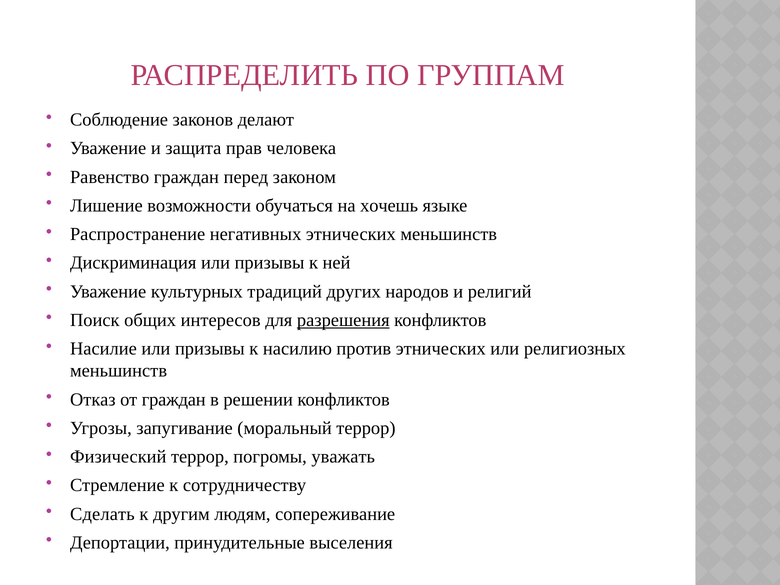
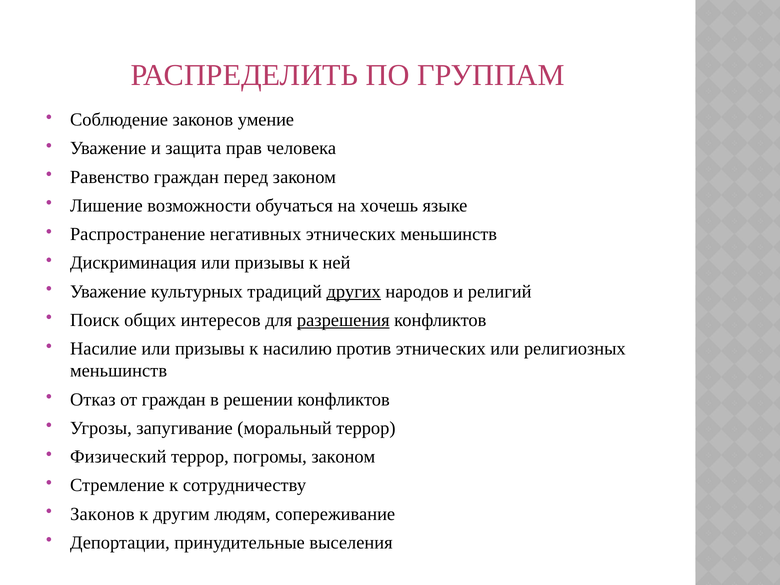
делают: делают -> умение (266, 120)
других underline: none -> present (354, 291)
погромы уважать: уважать -> законом (343, 457)
Сделать: Сделать -> Законов (102, 514)
